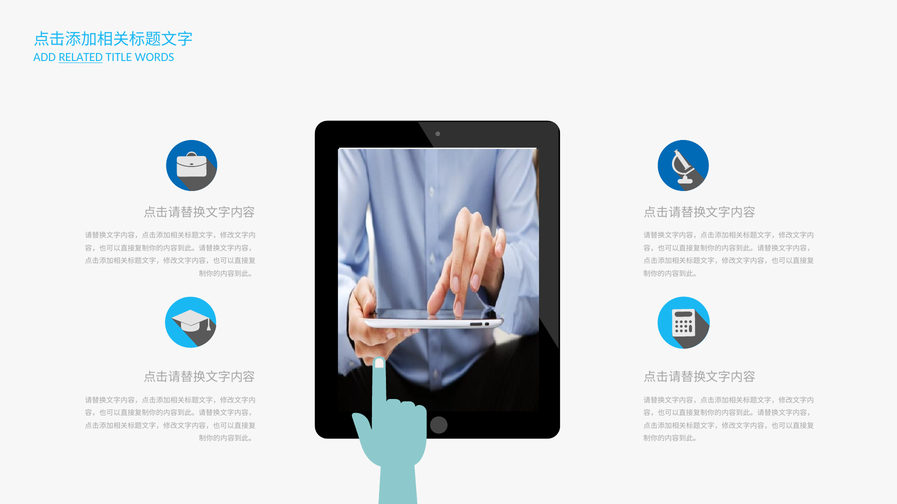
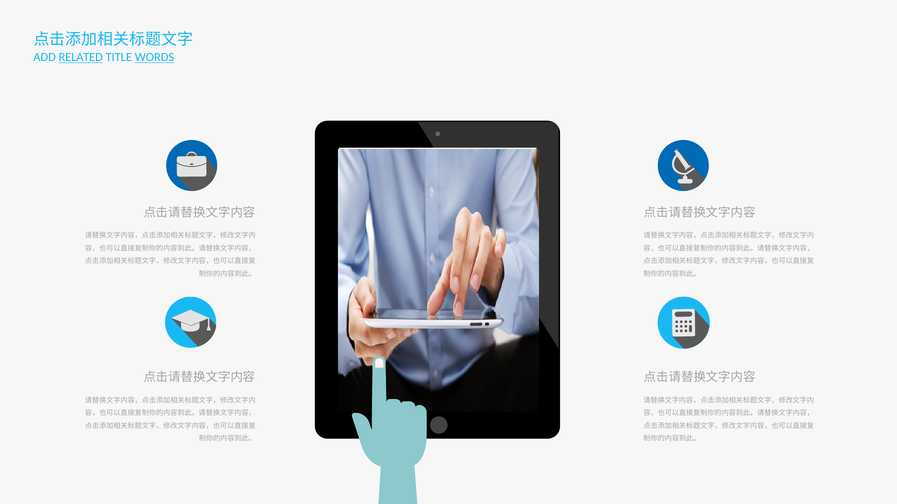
WORDS underline: none -> present (154, 57)
